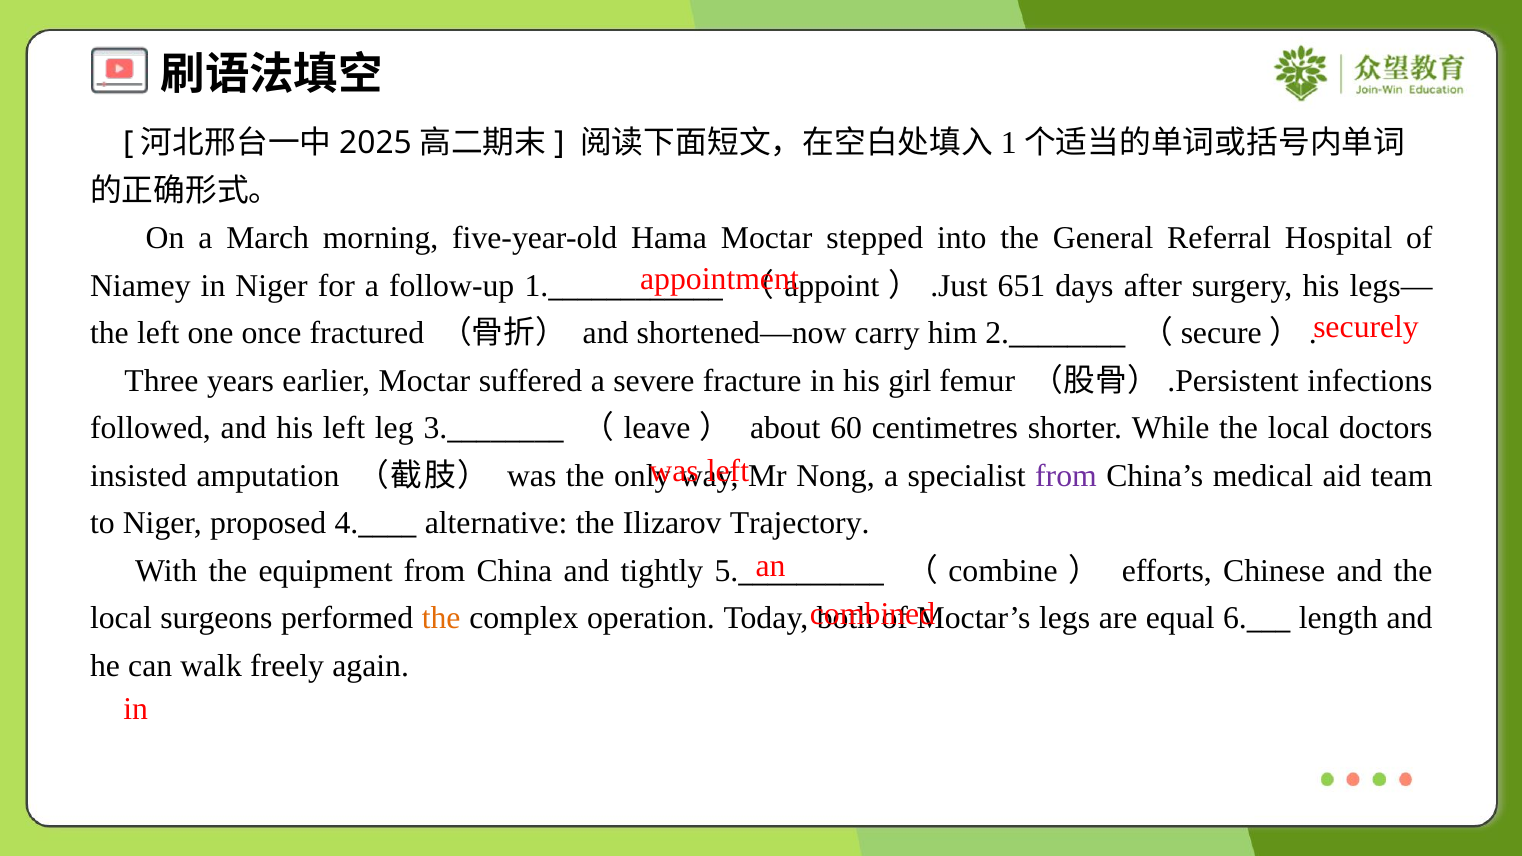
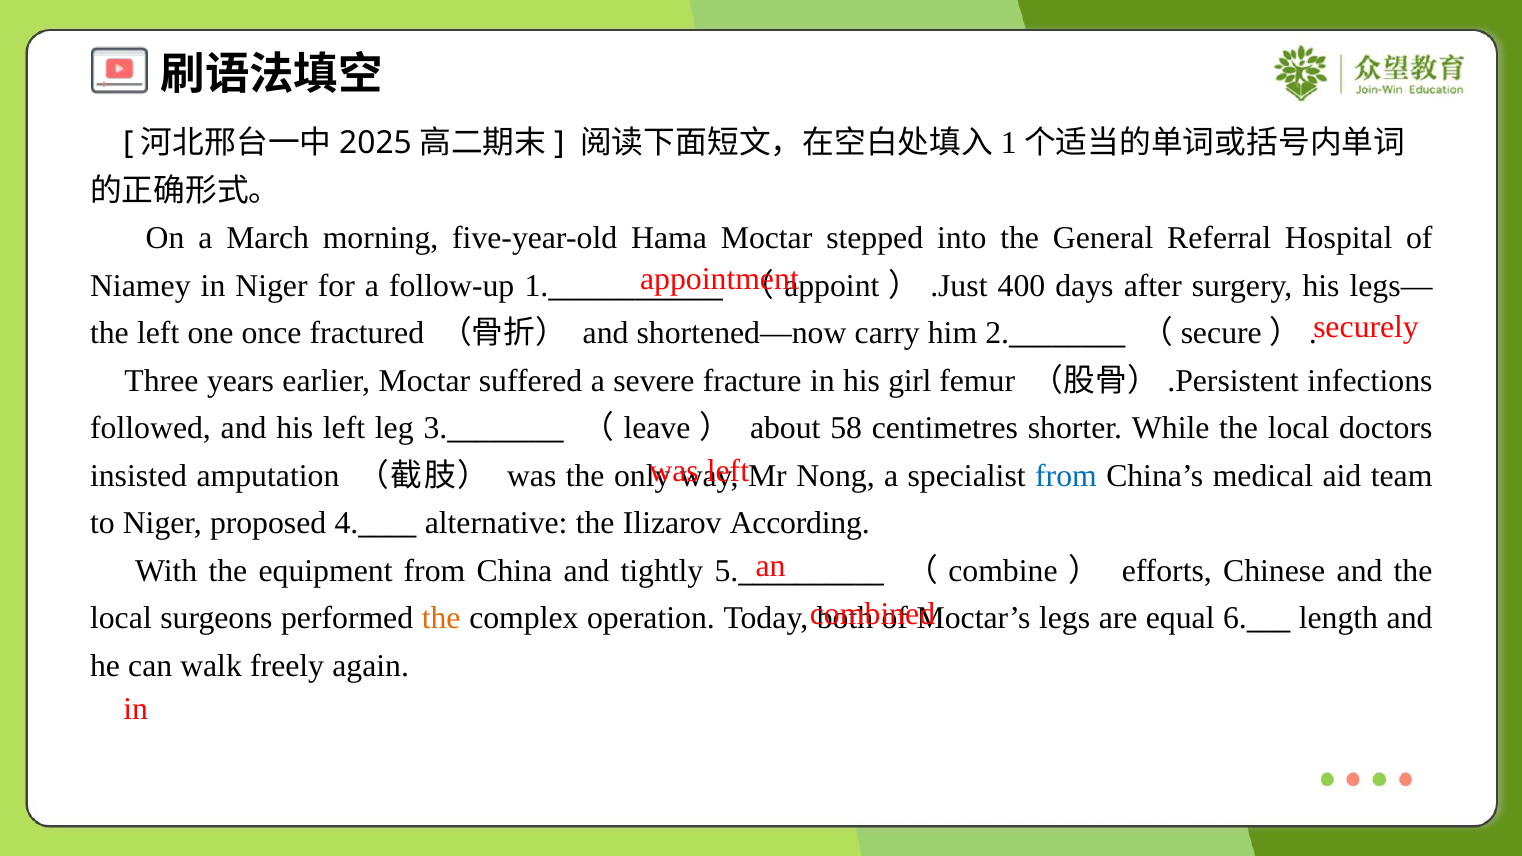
651: 651 -> 400 (1022, 286)
60: 60 -> 58 (846, 428)
from colour: purple -> blue (1066, 476)
Trajectory: Trajectory -> According (800, 523)
